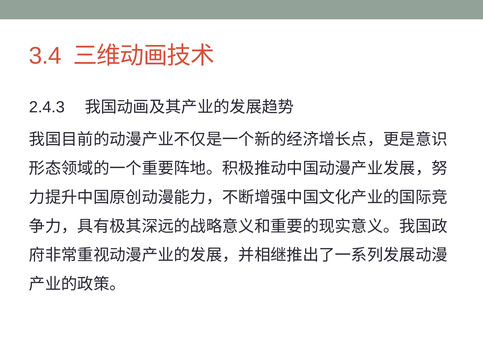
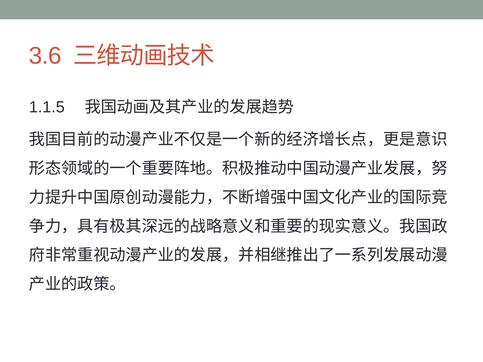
3.4: 3.4 -> 3.6 (45, 56)
2.4.3: 2.4.3 -> 1.1.5 (47, 107)
